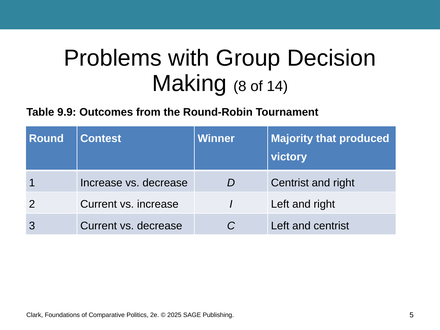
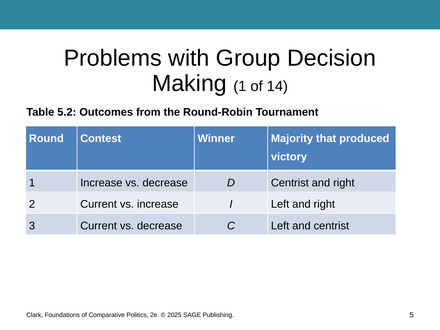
Making 8: 8 -> 1 (240, 86)
9.9: 9.9 -> 5.2 (67, 112)
